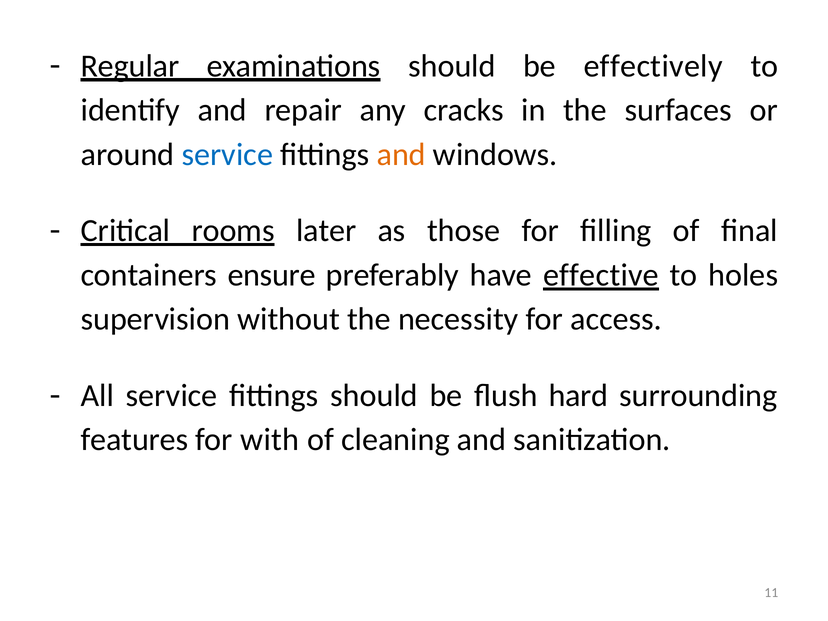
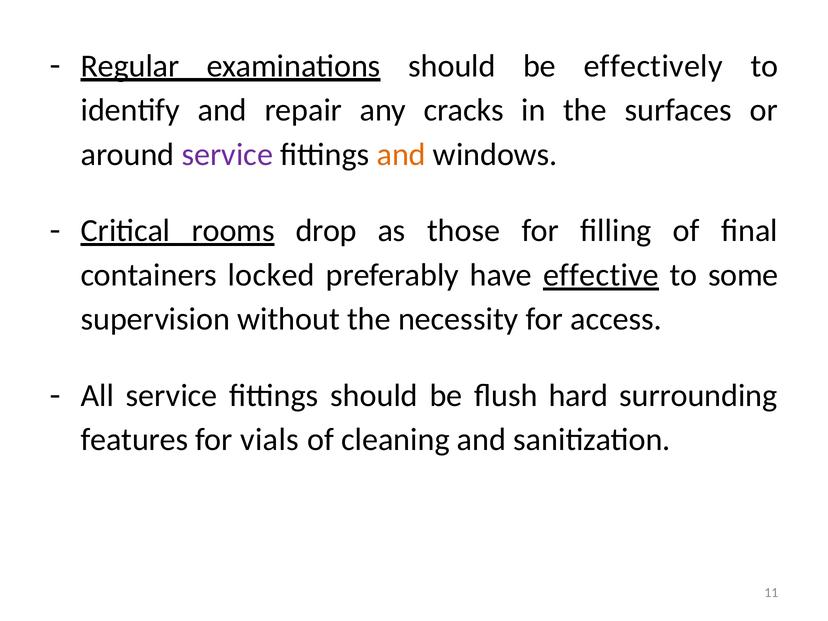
service colour: blue -> purple (227, 155)
later: later -> drop (326, 231)
ensure: ensure -> locked (271, 275)
holes: holes -> some (743, 275)
with: with -> vials (270, 440)
